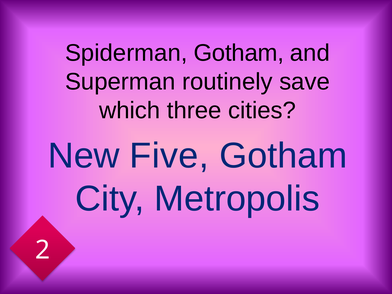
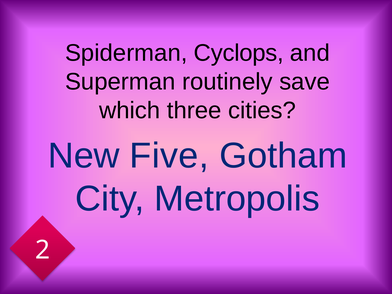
Spiderman Gotham: Gotham -> Cyclops (239, 53)
